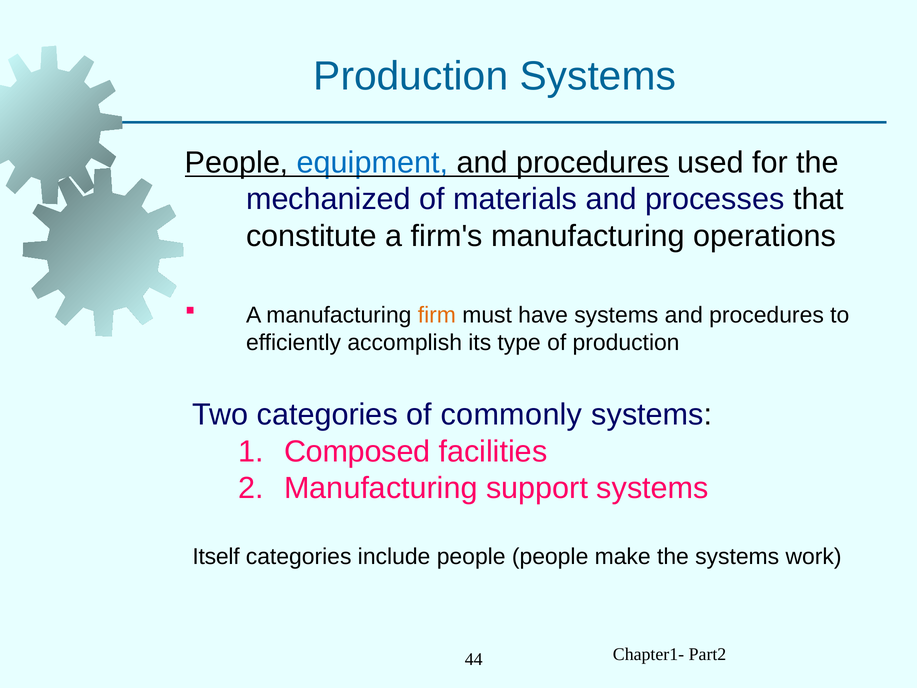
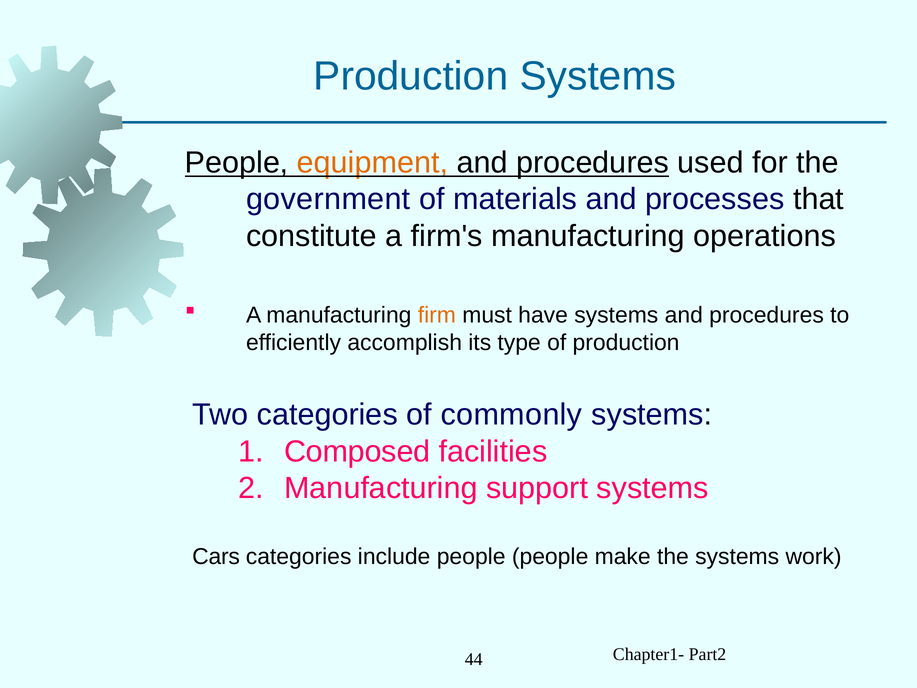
equipment colour: blue -> orange (373, 163)
mechanized: mechanized -> government (328, 199)
Itself: Itself -> Cars (216, 556)
